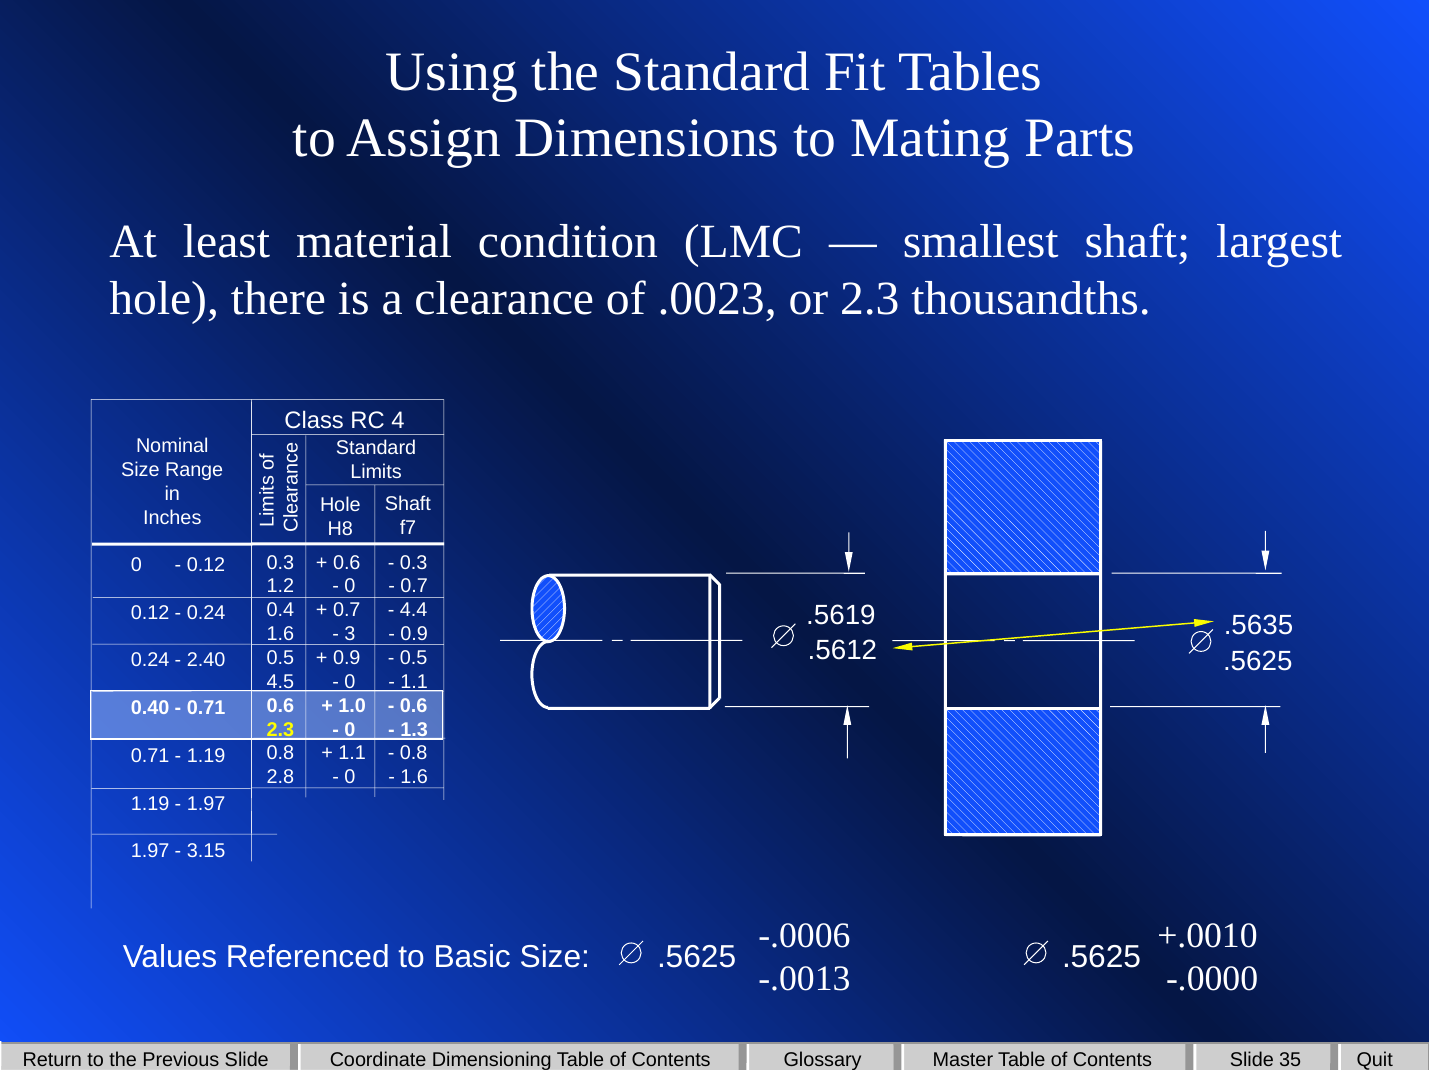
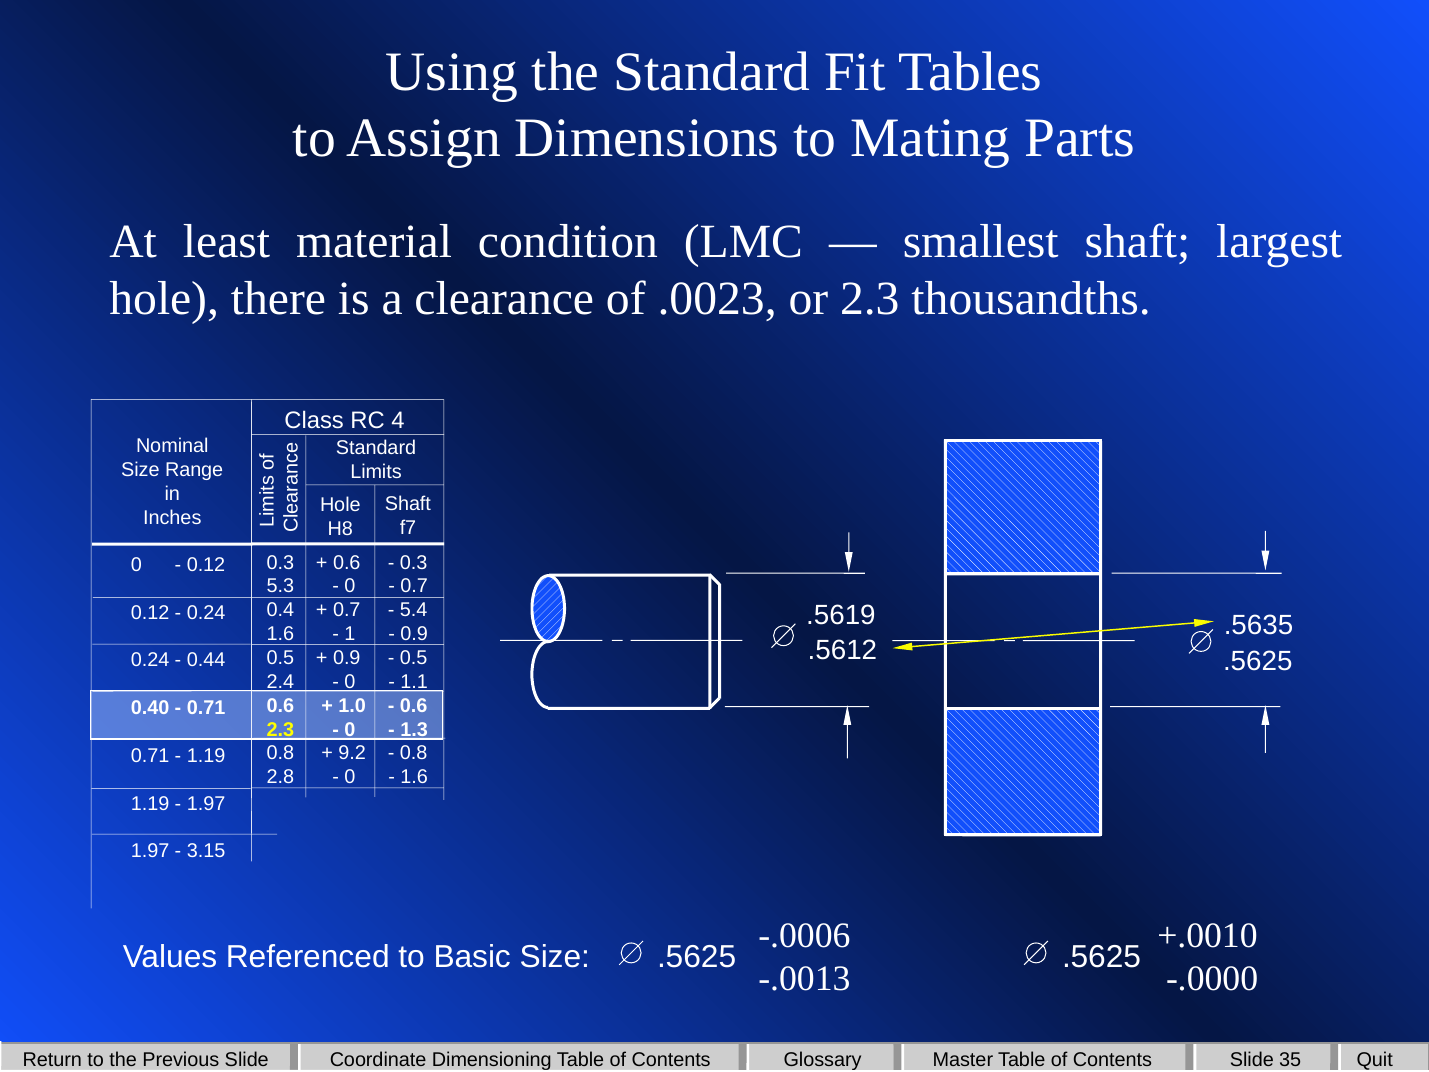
1.2: 1.2 -> 5.3 (280, 586)
4.4: 4.4 -> 5.4 (414, 610)
3: 3 -> 1 (350, 634)
2.40: 2.40 -> 0.44 (206, 660)
4.5: 4.5 -> 2.4 (280, 682)
1.1: 1.1 -> 9.2 (352, 753)
